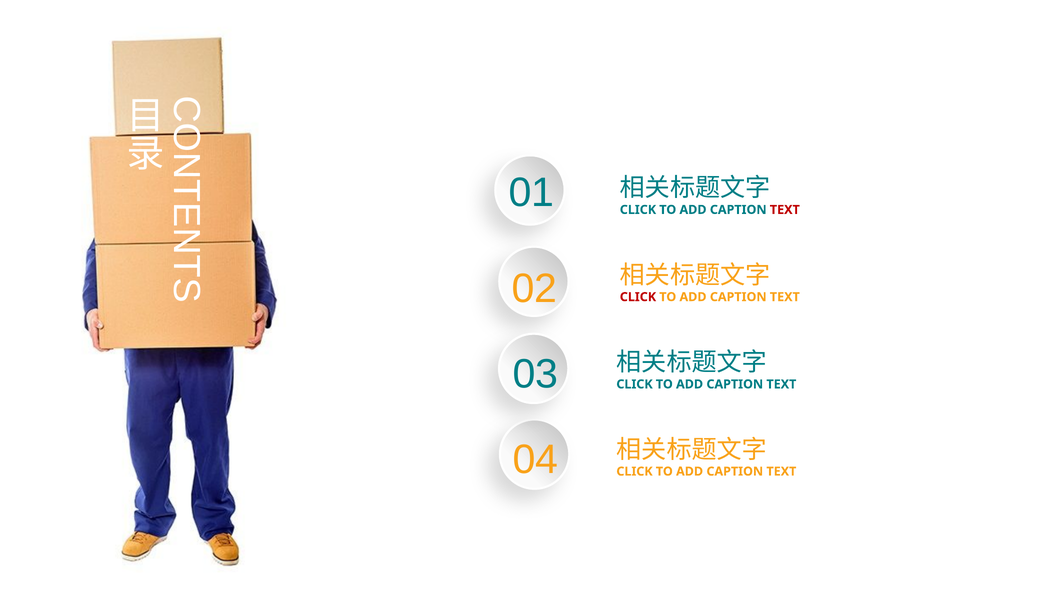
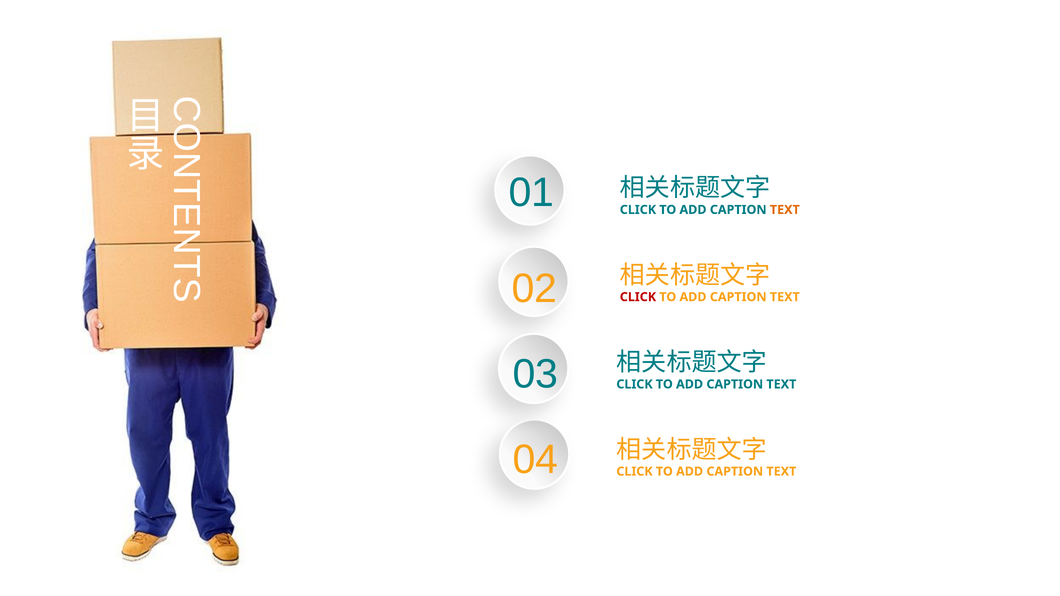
TEXT colour: red -> orange (785, 210)
